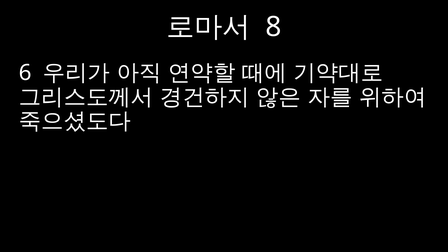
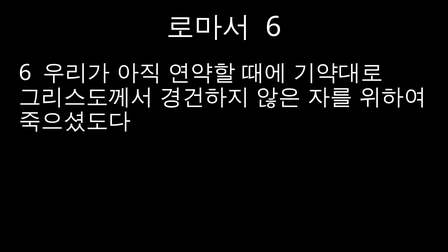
8: 8 -> 6 (274, 27)
